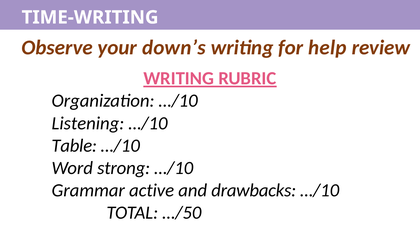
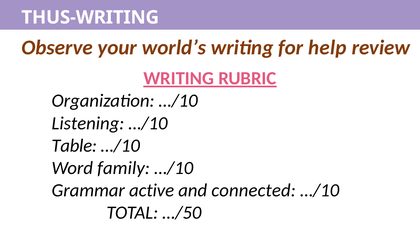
TIME-WRITING: TIME-WRITING -> THUS-WRITING (90, 17)
down’s: down’s -> world’s (174, 48)
strong: strong -> family (124, 168)
drawbacks: drawbacks -> connected (254, 191)
